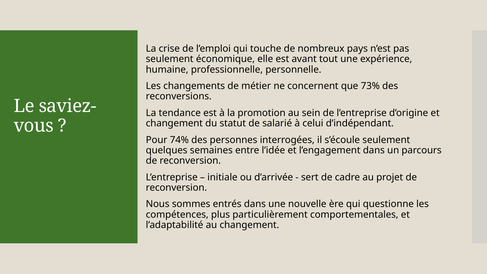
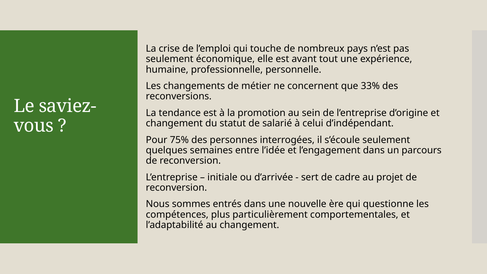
73%: 73% -> 33% (370, 86)
74%: 74% -> 75% (179, 140)
